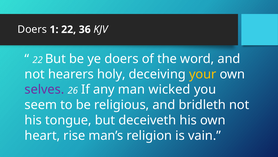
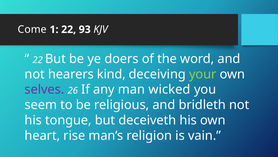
Doers: Doers -> Come (32, 29)
36: 36 -> 93 (85, 29)
holy: holy -> kind (111, 74)
your colour: yellow -> light green (203, 74)
